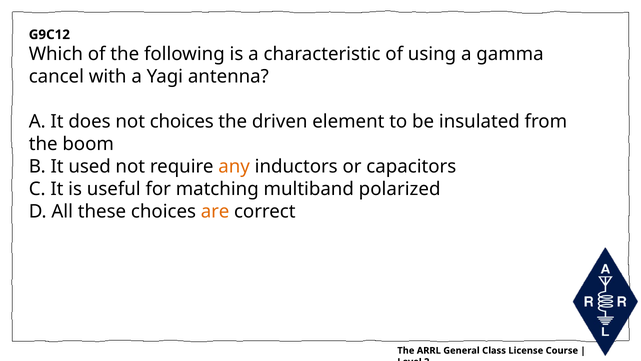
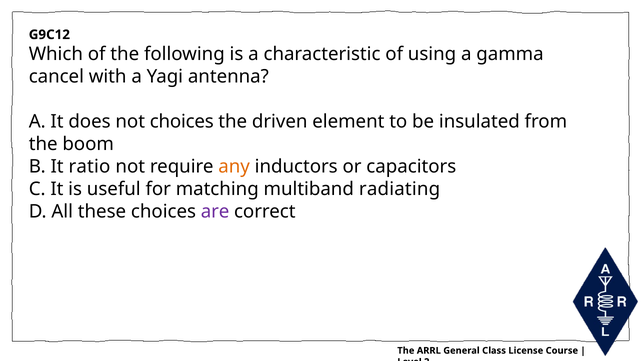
used: used -> ratio (89, 166)
polarized: polarized -> radiating (400, 189)
are colour: orange -> purple (215, 211)
